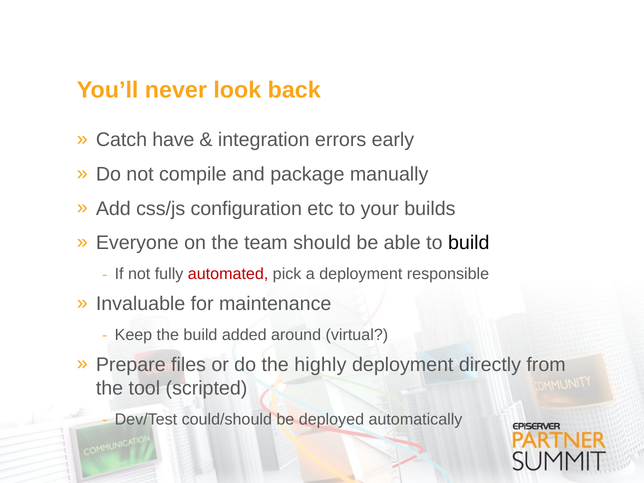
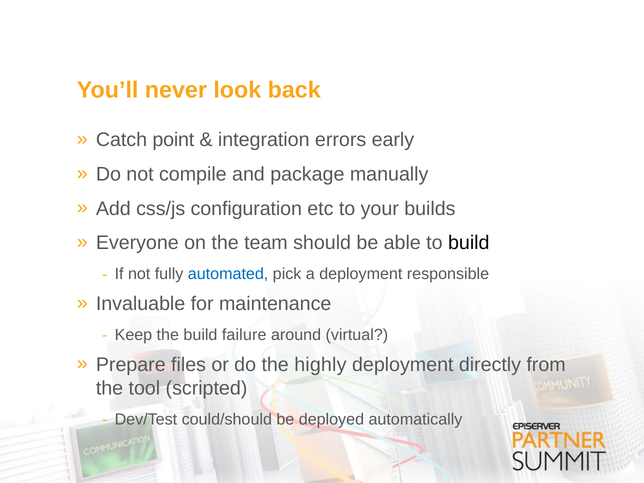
have: have -> point (173, 140)
automated colour: red -> blue (228, 274)
added: added -> failure (244, 335)
